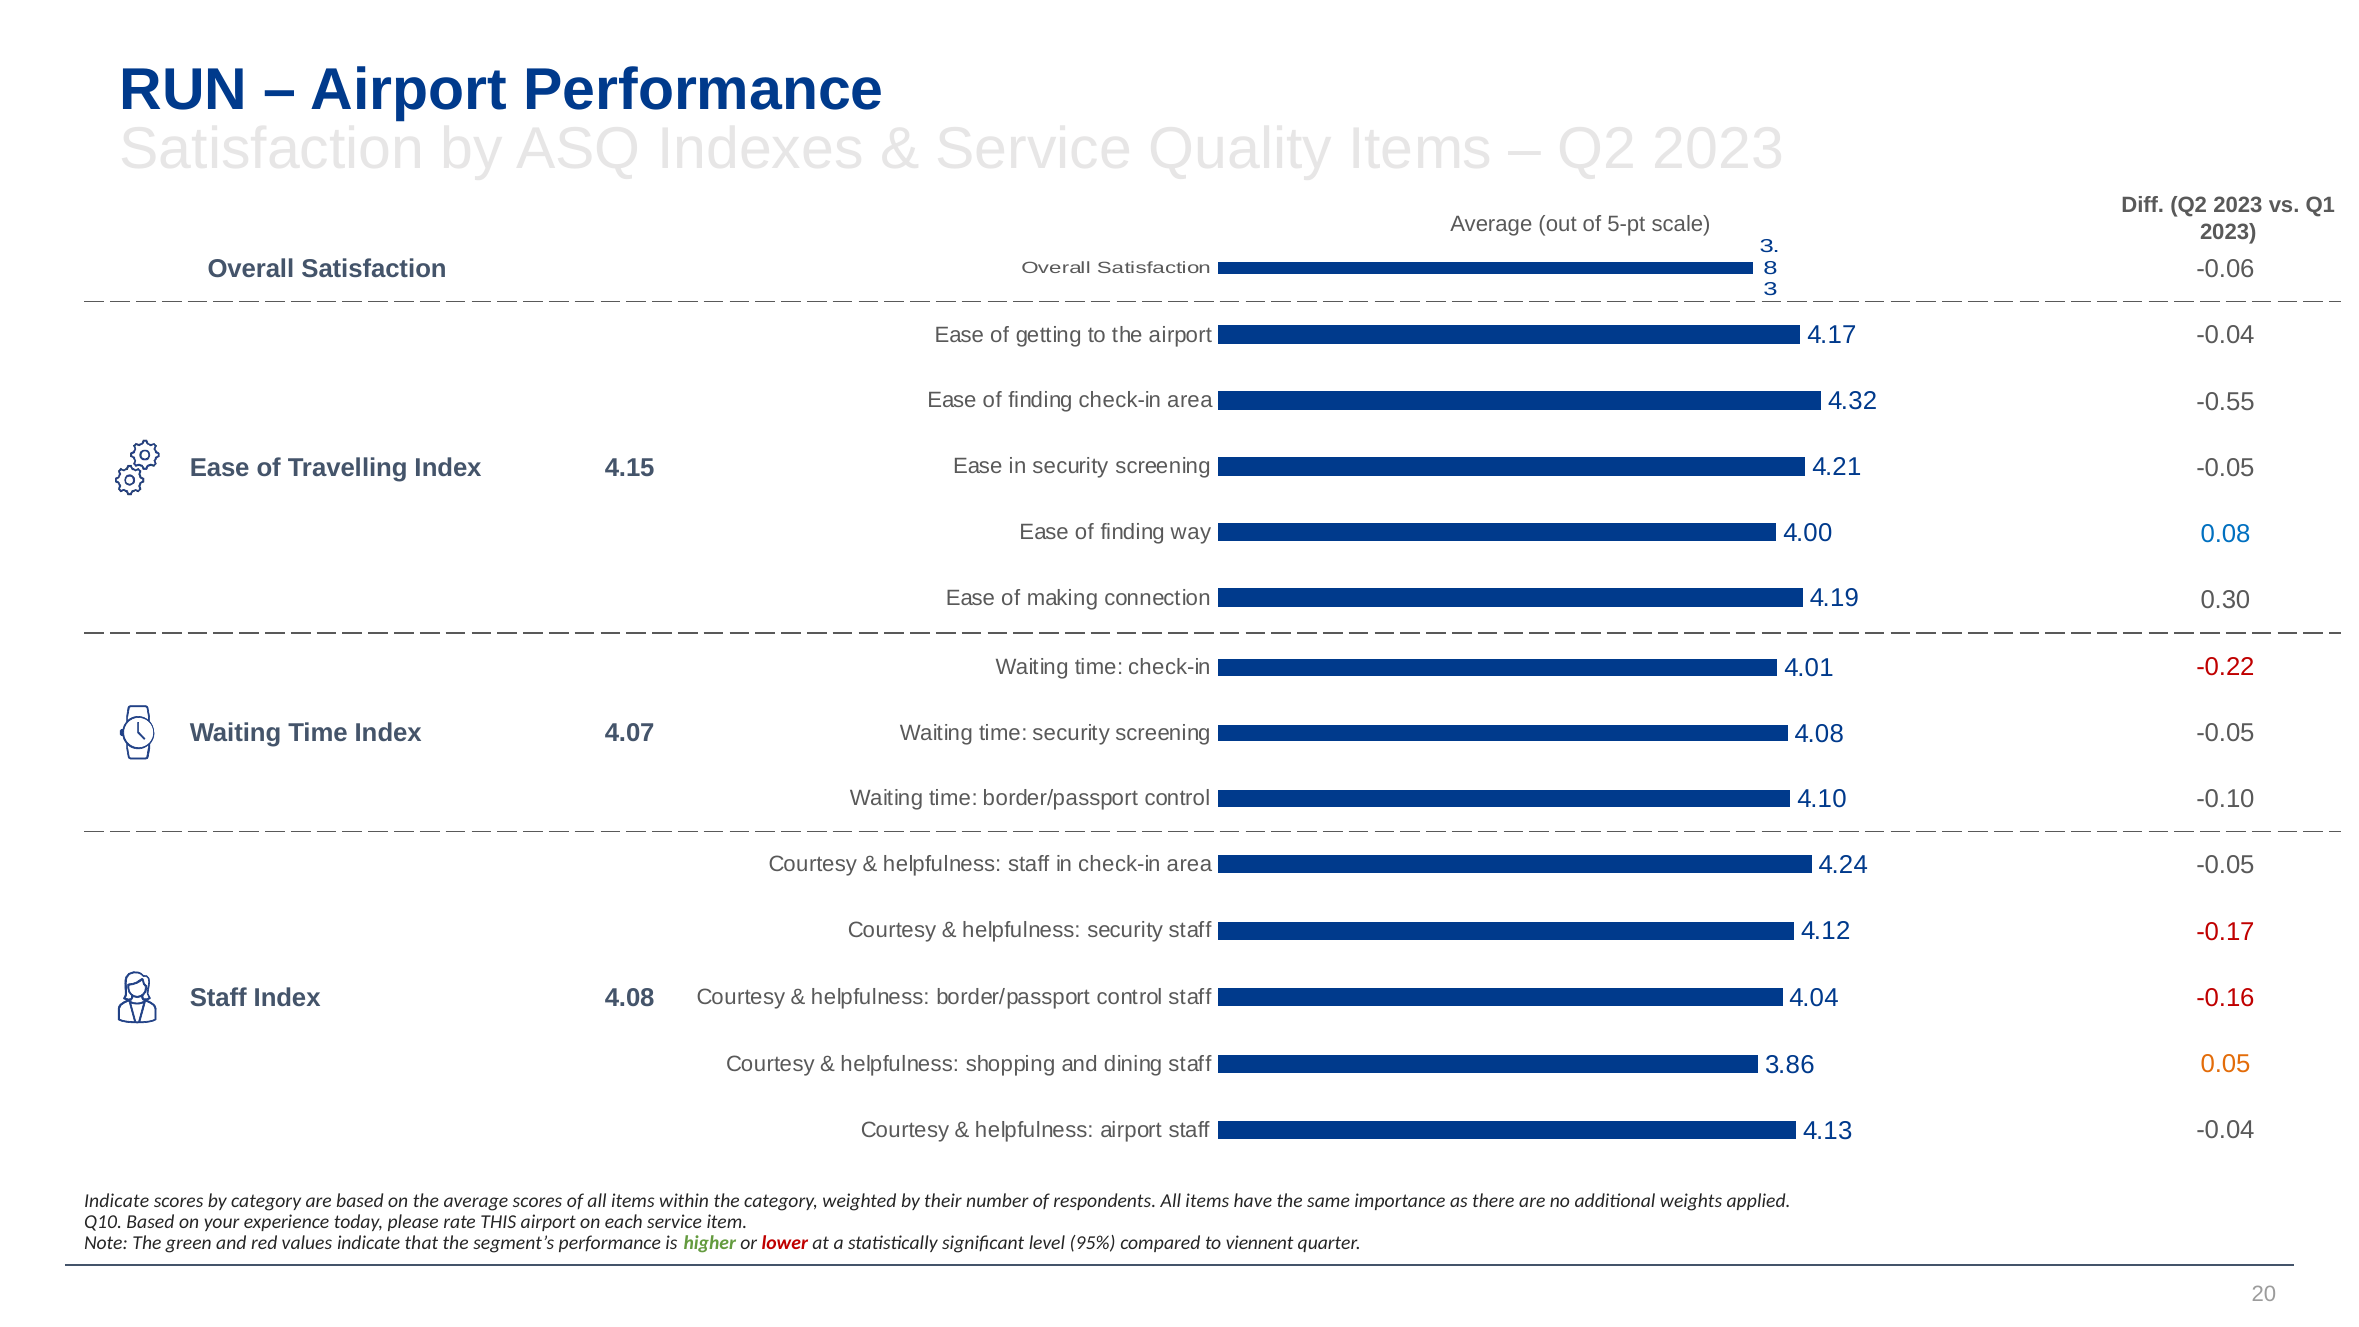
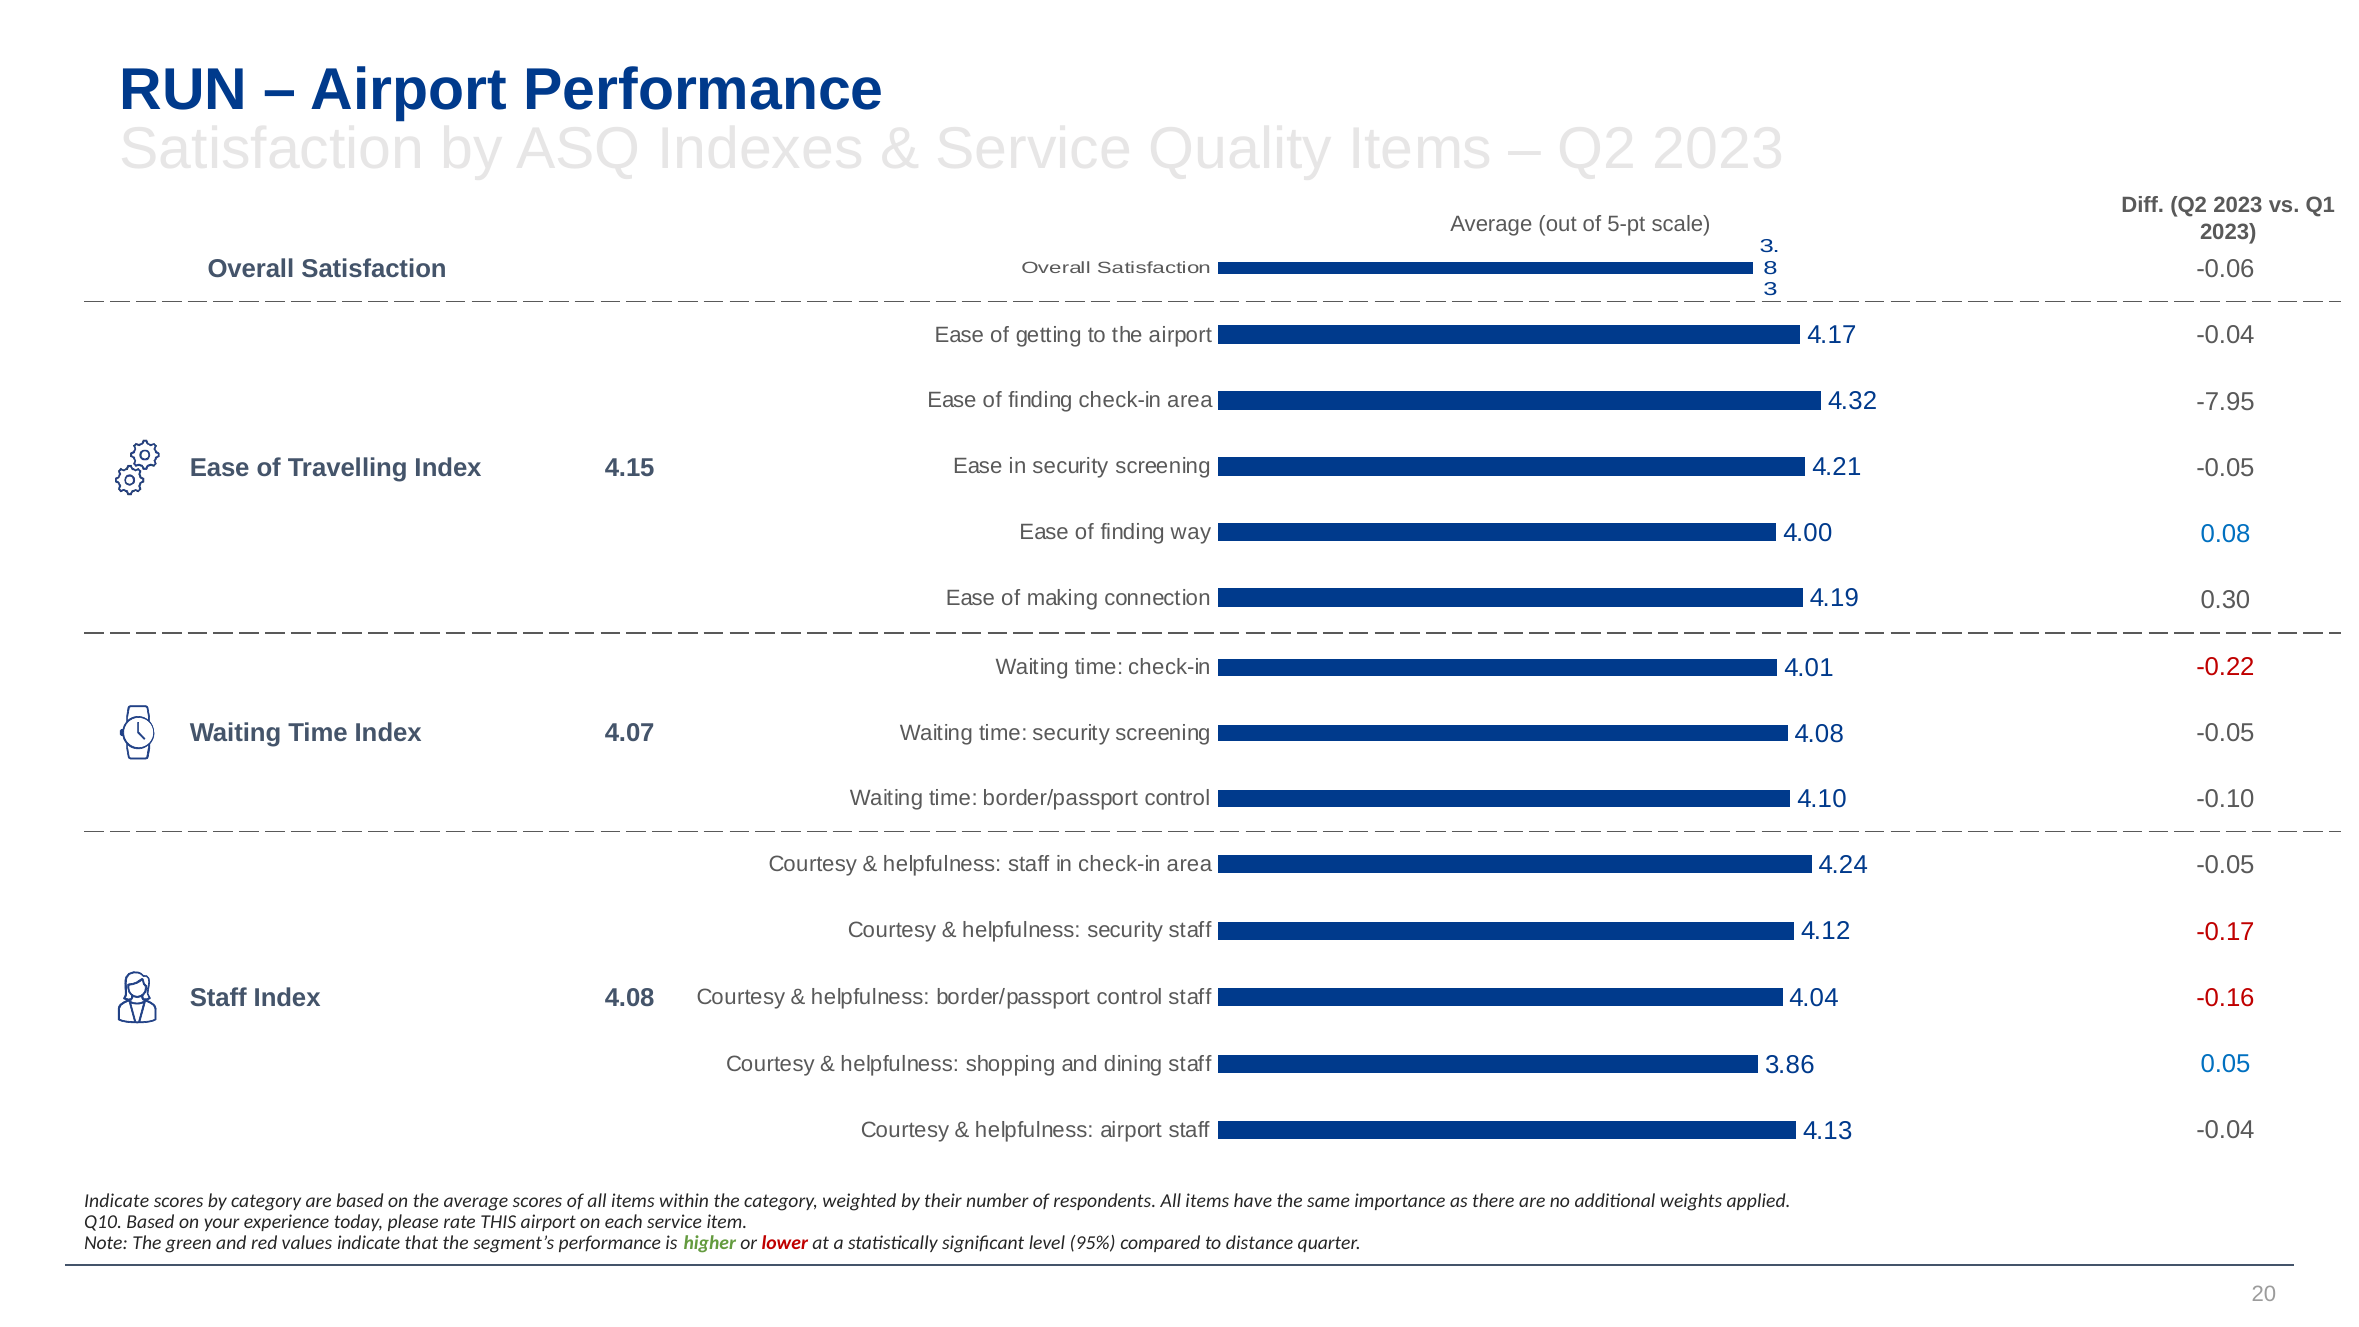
-0.55: -0.55 -> -7.95 (2225, 402)
0.05 colour: orange -> blue (2225, 1064)
viennent: viennent -> distance (1260, 1243)
